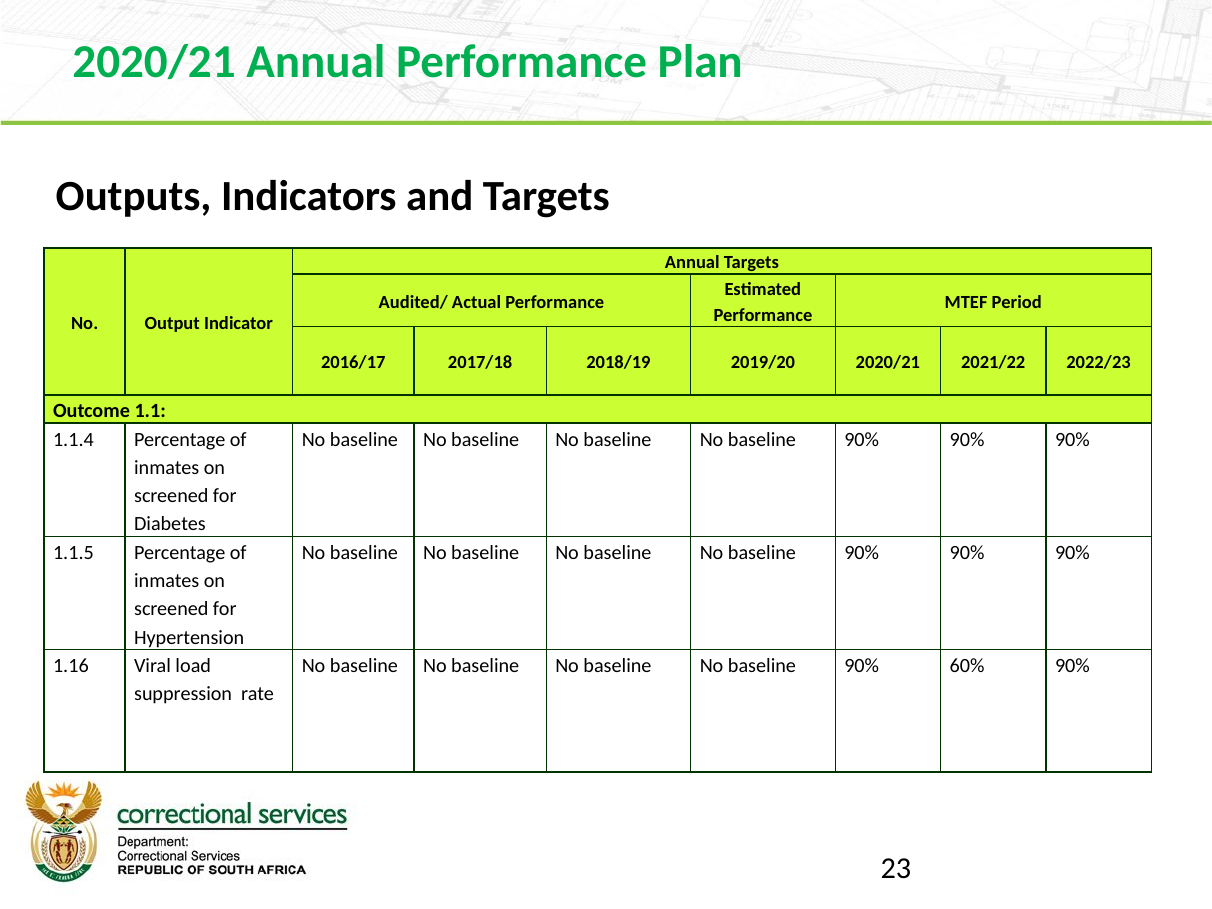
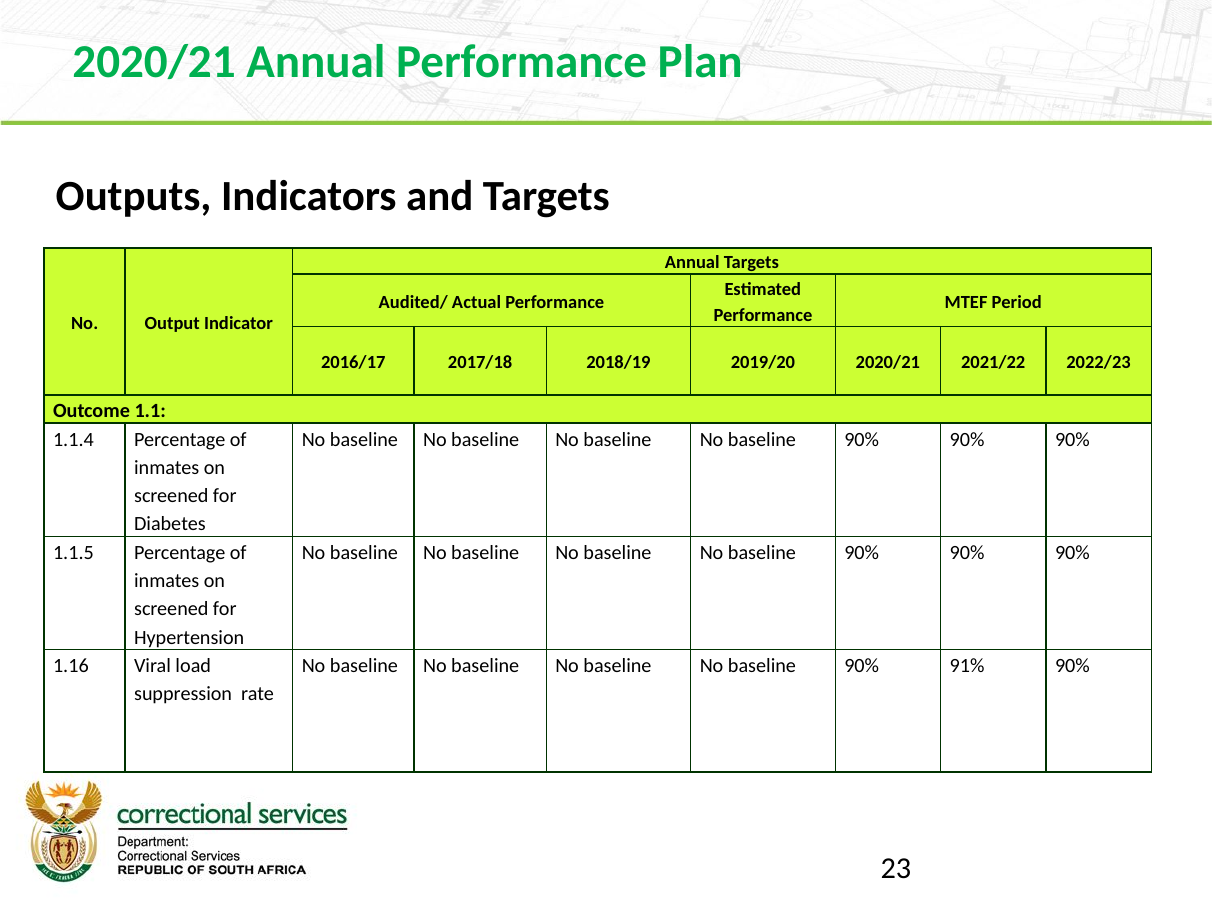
60%: 60% -> 91% (967, 666)
